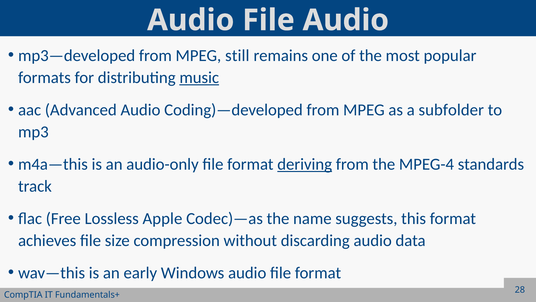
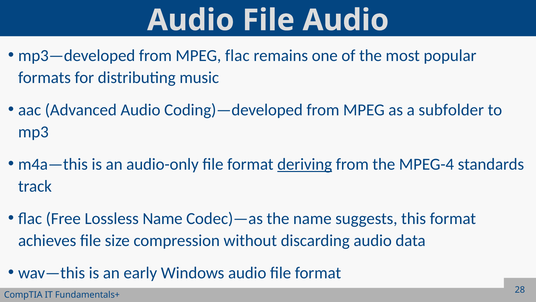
MPEG still: still -> flac (237, 55)
music underline: present -> none (199, 78)
Lossless Apple: Apple -> Name (163, 218)
